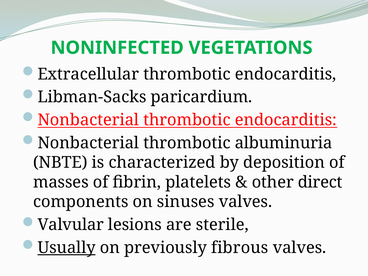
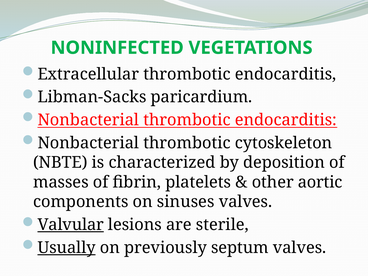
albuminuria: albuminuria -> cytoskeleton (284, 143)
direct: direct -> aortic (320, 182)
Valvular underline: none -> present (71, 225)
fibrous: fibrous -> septum (240, 248)
